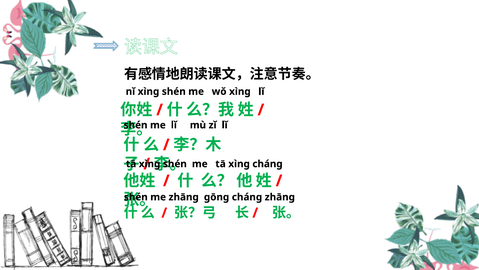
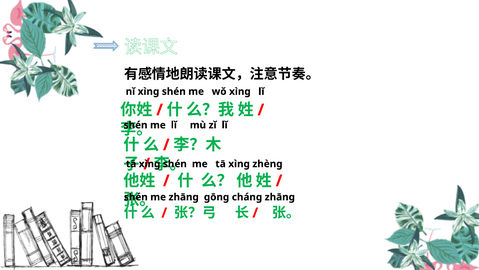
xìng cháng: cháng -> zhèng (267, 164)
